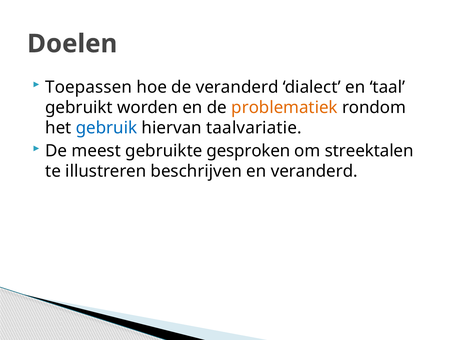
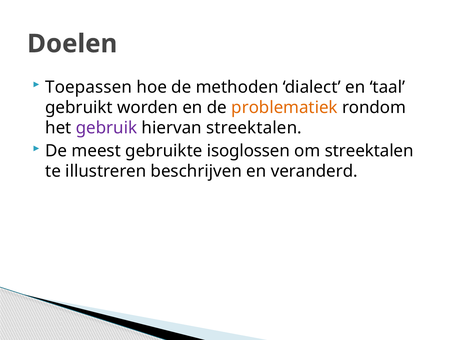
de veranderd: veranderd -> methoden (237, 87)
gebruik colour: blue -> purple (107, 128)
hiervan taalvariatie: taalvariatie -> streektalen (254, 128)
gesproken: gesproken -> isoglossen (248, 151)
